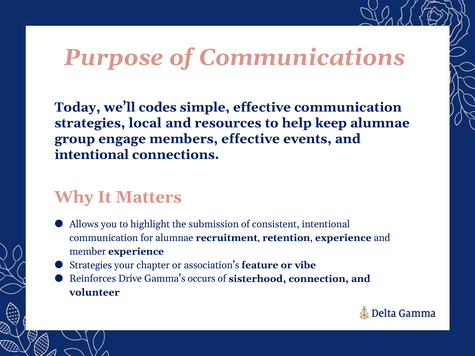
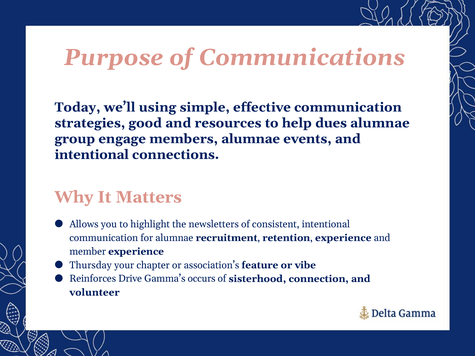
codes: codes -> using (157, 107)
local: local -> good (145, 123)
keep: keep -> dues (331, 123)
members effective: effective -> alumnae (251, 139)
submission: submission -> newsletters (214, 224)
Strategies: Strategies -> Thursday (91, 265)
